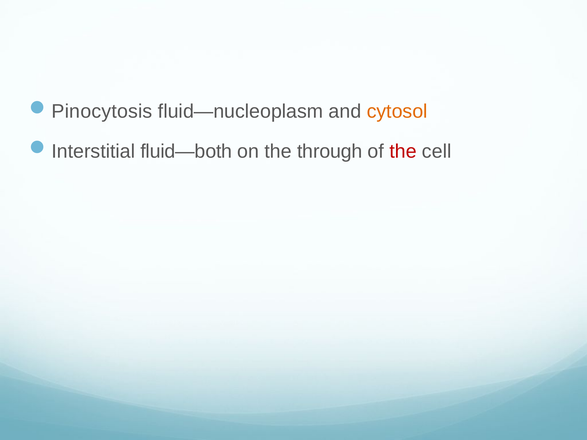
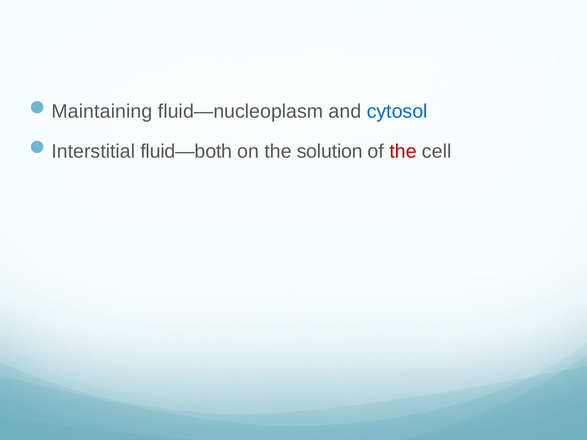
Pinocytosis: Pinocytosis -> Maintaining (102, 112)
cytosol colour: orange -> blue (397, 112)
through: through -> solution (330, 151)
